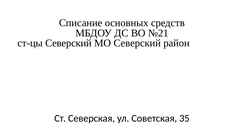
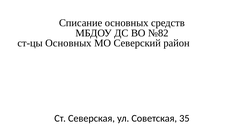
№21: №21 -> №82 (158, 33)
ст-цы Северский: Северский -> Основных (68, 43)
